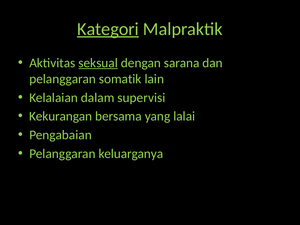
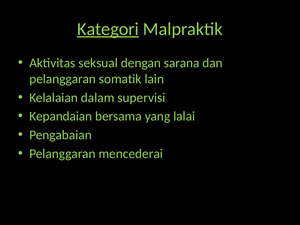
seksual underline: present -> none (98, 63)
Kekurangan: Kekurangan -> Kepandaian (61, 116)
keluarganya: keluarganya -> mencederai (131, 154)
